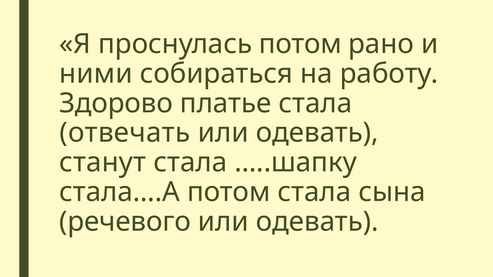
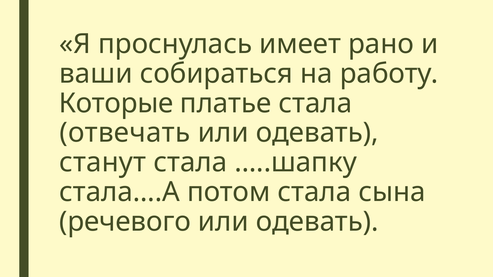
проснулась потом: потом -> имеет (300, 44)
ними: ними -> ваши (96, 74)
Здорово: Здорово -> Которые (116, 103)
